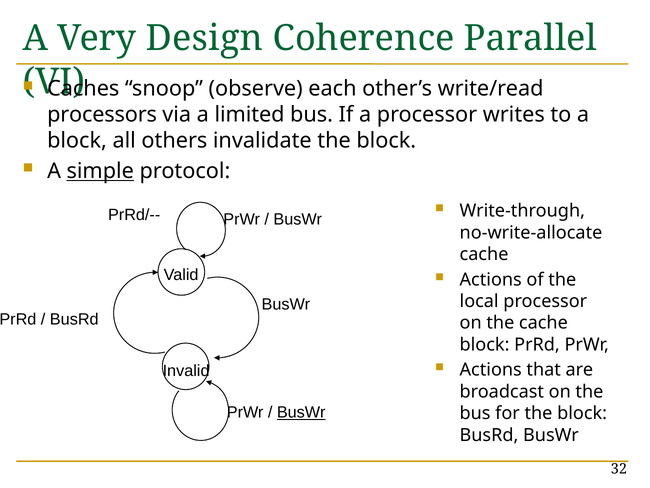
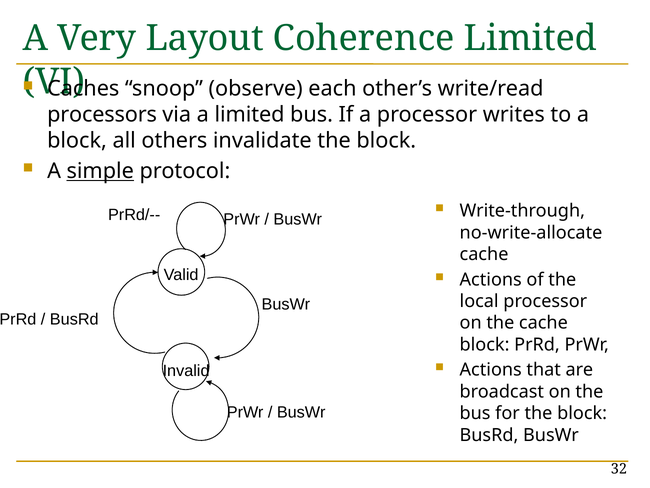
Design: Design -> Layout (205, 38)
Coherence Parallel: Parallel -> Limited (531, 38)
BusWr underline: present -> none (301, 412)
